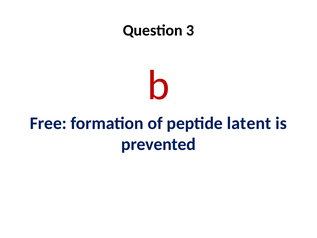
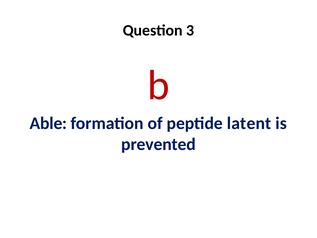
Free: Free -> Able (48, 123)
